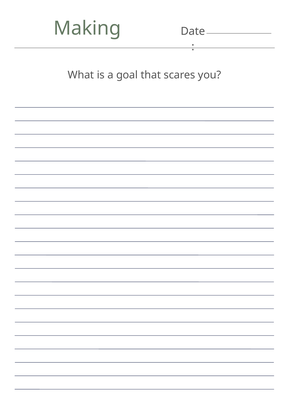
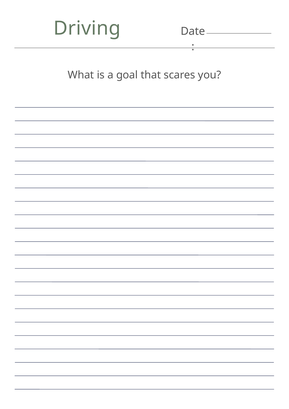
Making: Making -> Driving (87, 28)
